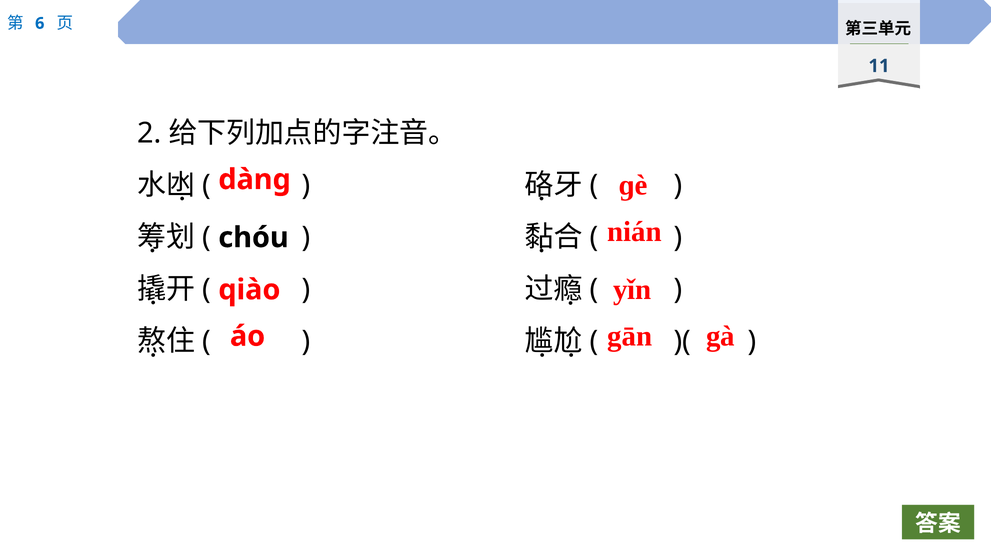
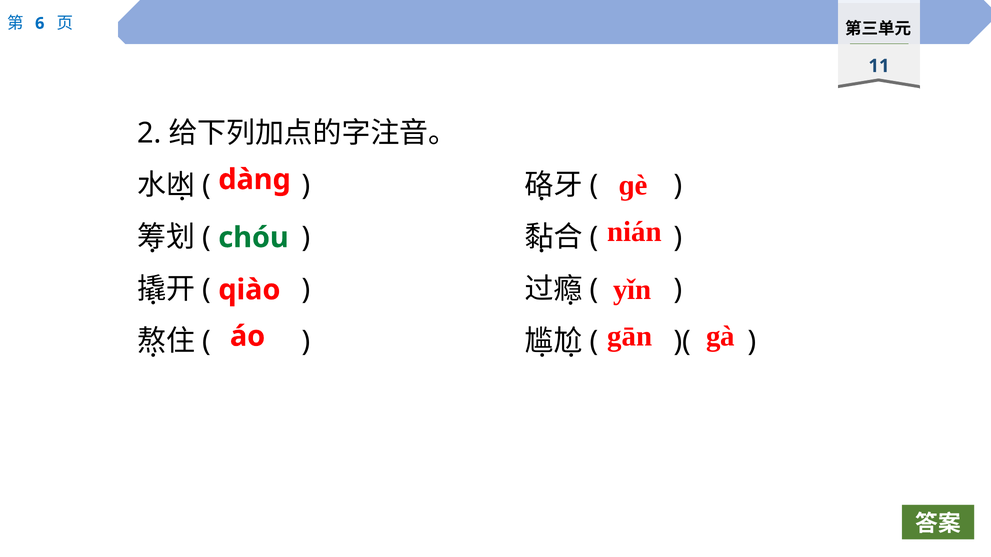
chóu colour: black -> green (254, 238)
